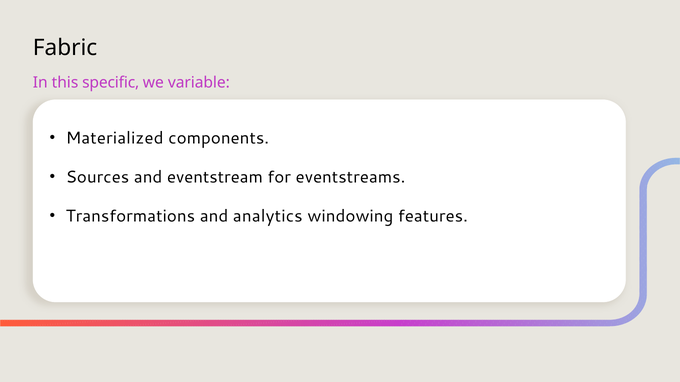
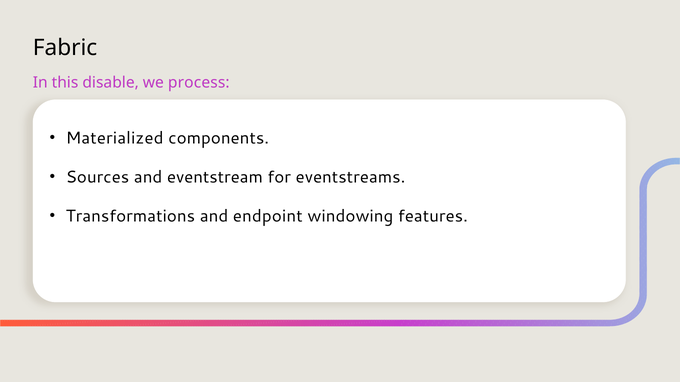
specific: specific -> disable (111, 83)
variable: variable -> process (199, 83)
analytics: analytics -> endpoint (268, 216)
